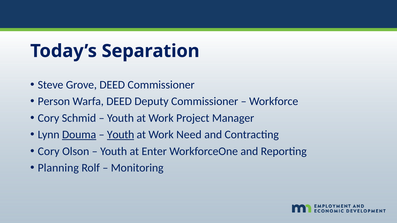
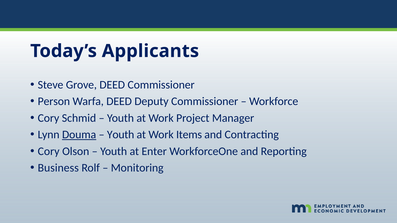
Separation: Separation -> Applicants (150, 51)
Youth underline: present -> none (121, 135)
Need: Need -> Items (189, 135)
Planning: Planning -> Business (58, 168)
